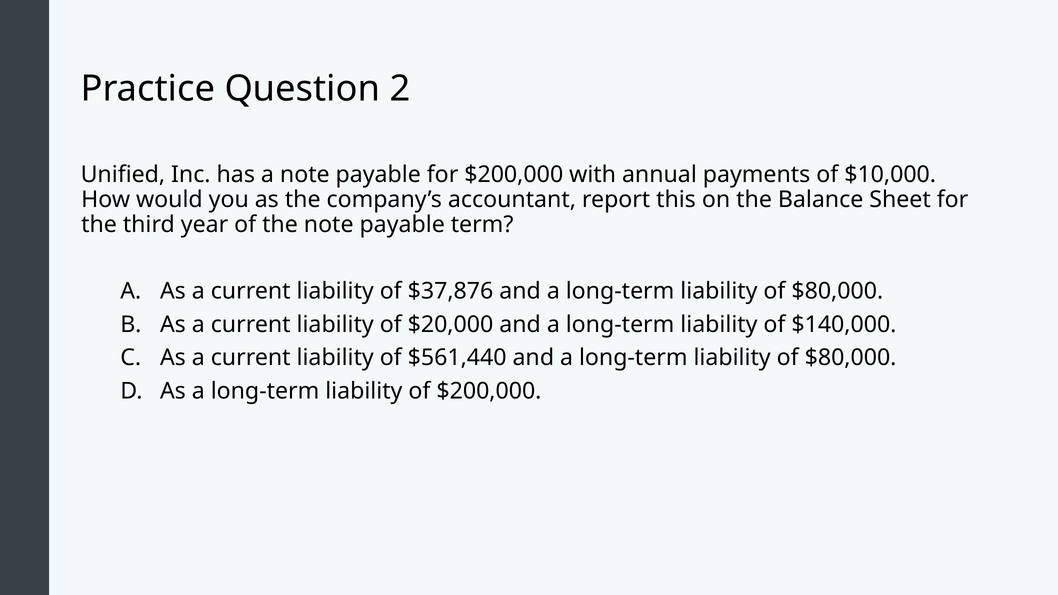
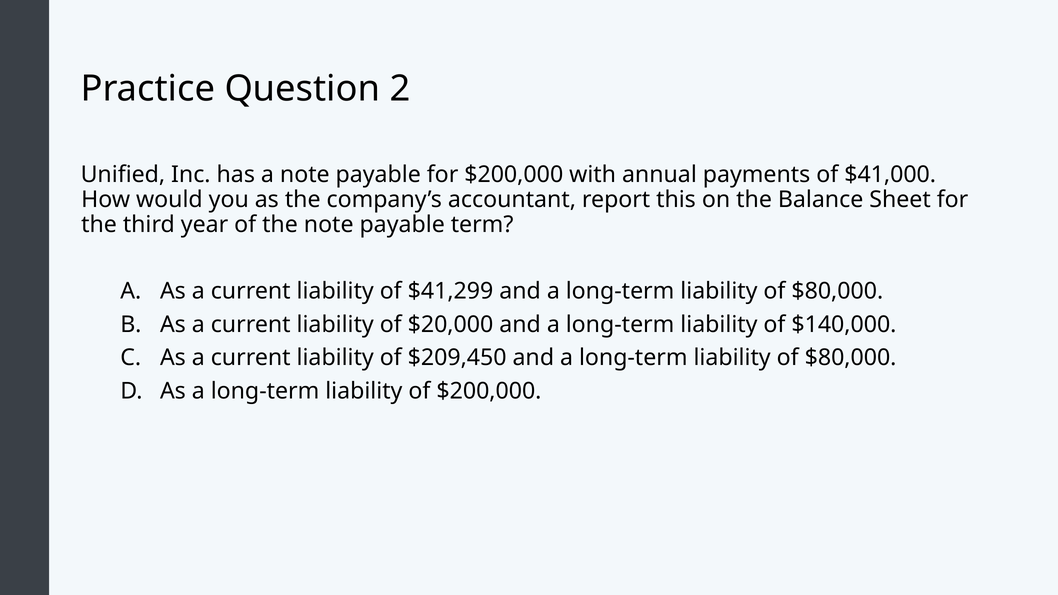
$10,000: $10,000 -> $41,000 (890, 175)
$37,876: $37,876 -> $41,299 (451, 291)
$561,440: $561,440 -> $209,450 (457, 358)
